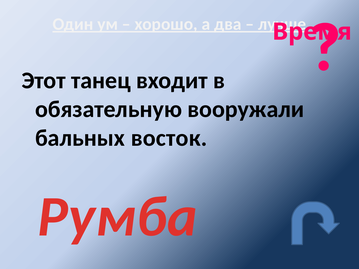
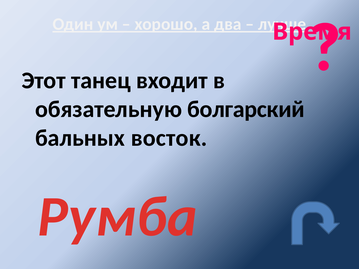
вооружали: вооружали -> болгарский (246, 109)
